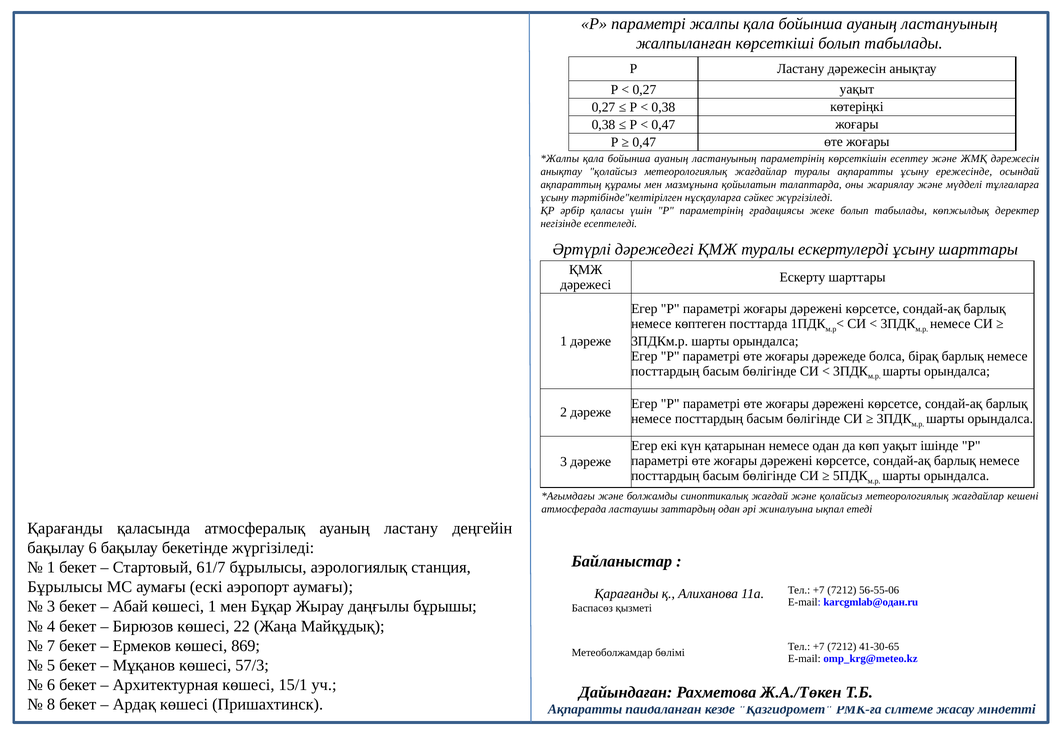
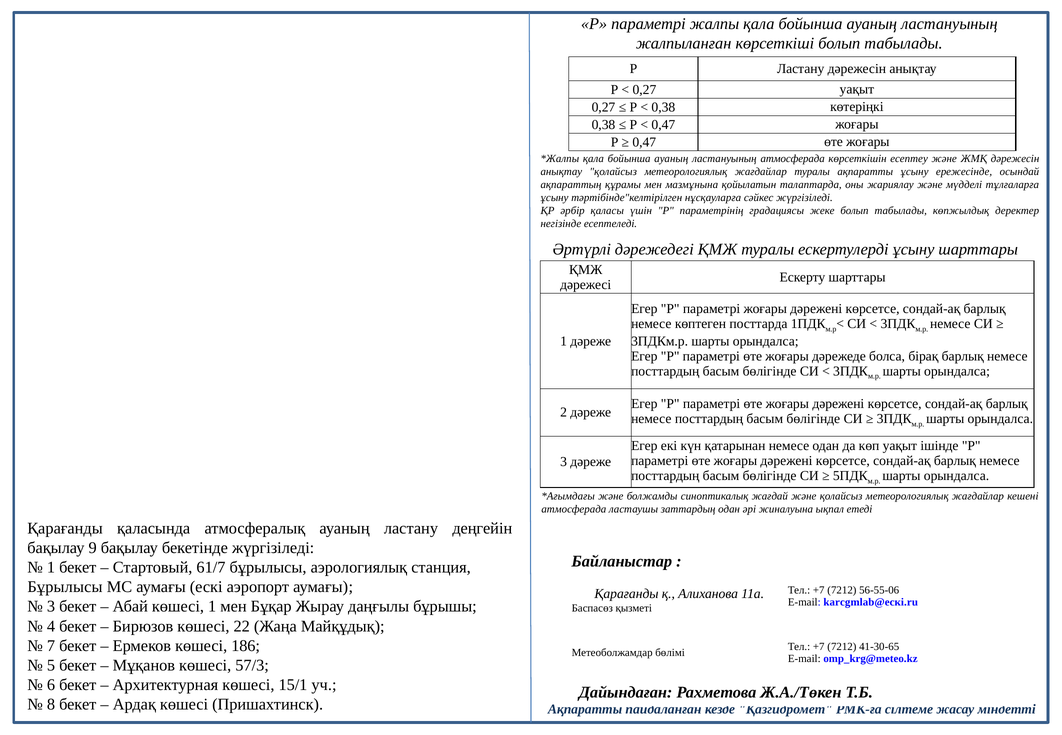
ластануының параметрінің: параметрінің -> атмосферада (793, 159)
бақылау 6: 6 -> 9 (93, 548)
karcgmlab@одан.ru: karcgmlab@одан.ru -> karcgmlab@ескі.ru (871, 602)
869: 869 -> 186 (246, 646)
